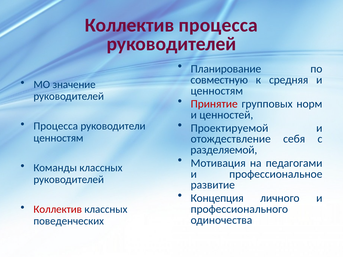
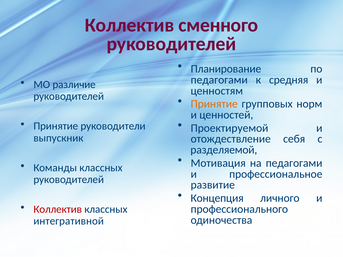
Коллектив процесса: процесса -> сменного (218, 25)
совместную: совместную -> педагогами (219, 80)
значение: значение -> различие (74, 85)
Принятие colour: red -> orange (214, 104)
Процесса: Процесса -> Принятие (56, 126)
ценностям: ценностям -> выпускник (58, 138)
поведенческих: поведенческих -> интегративной (69, 221)
